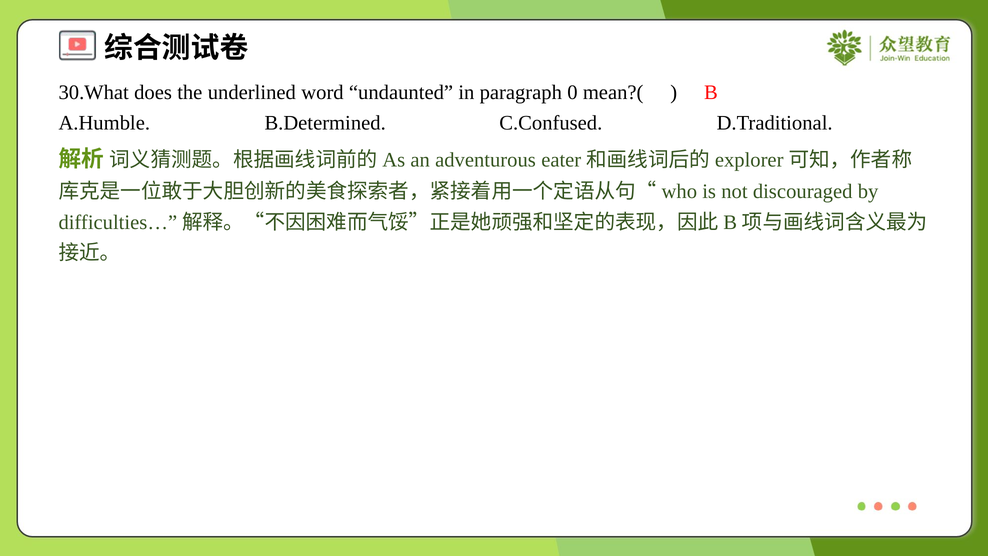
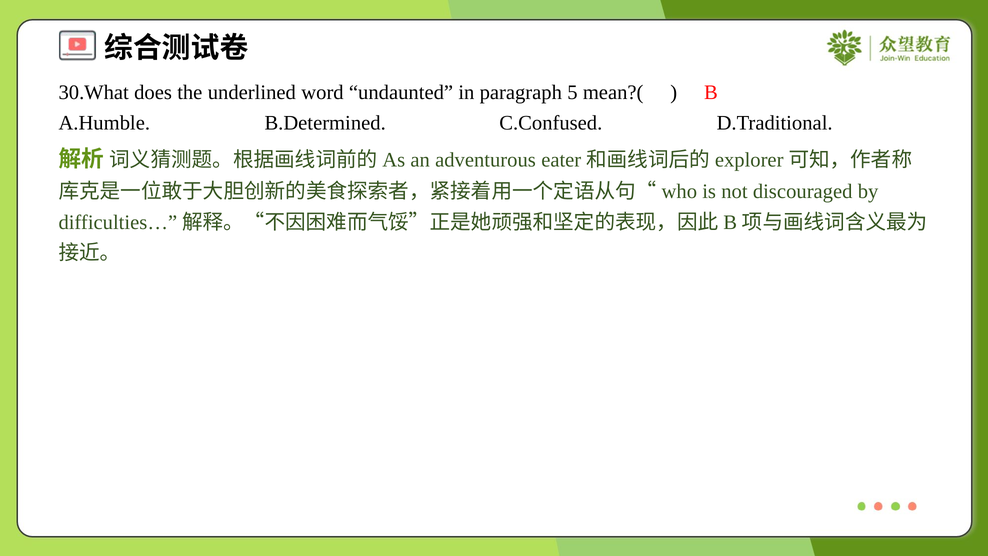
0: 0 -> 5 (573, 93)
